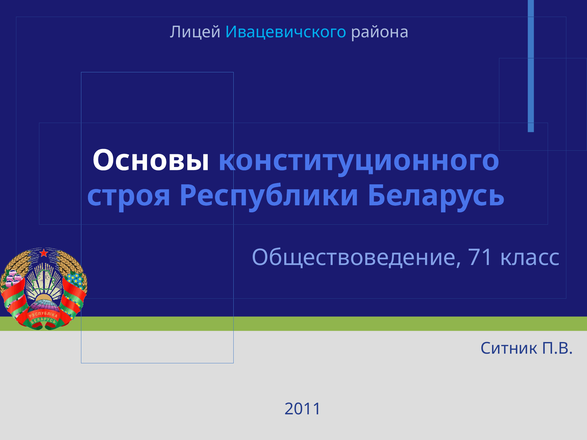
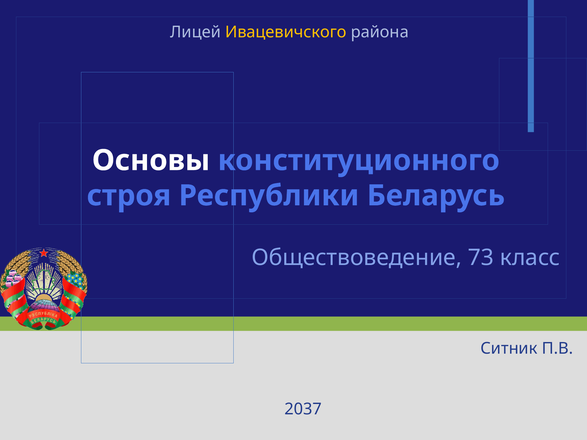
Ивацевичского colour: light blue -> yellow (286, 32)
71: 71 -> 73 (481, 258)
2011: 2011 -> 2037 (303, 409)
